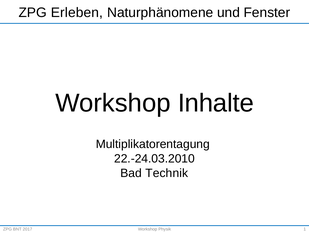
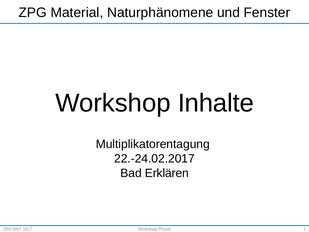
Erleben: Erleben -> Material (77, 13)
22.-24.03.2010: 22.-24.03.2010 -> 22.-24.02.2017 (154, 158)
Technik: Technik -> Erklären (167, 173)
